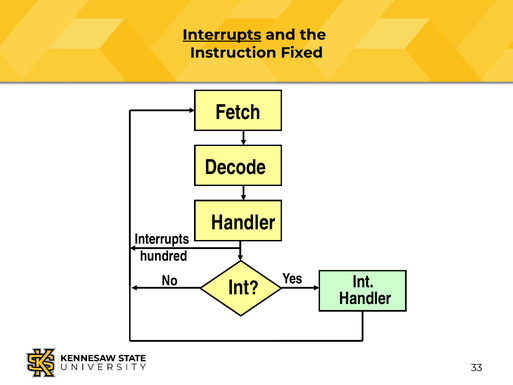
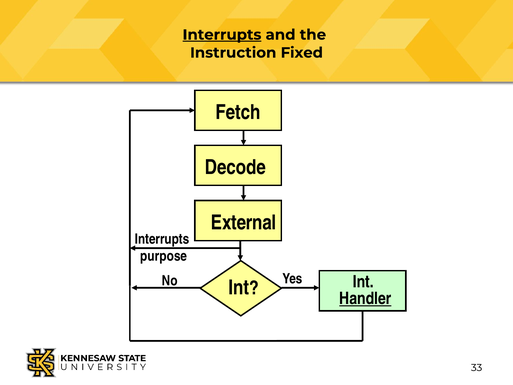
Handler: Handler -> External (244, 222)
hundred: hundred -> purpose (164, 256)
Handler underline: none -> present (365, 298)
